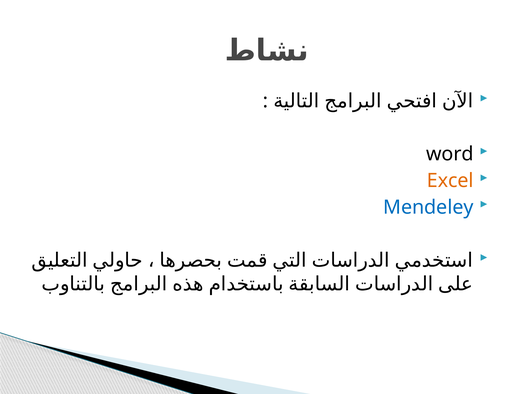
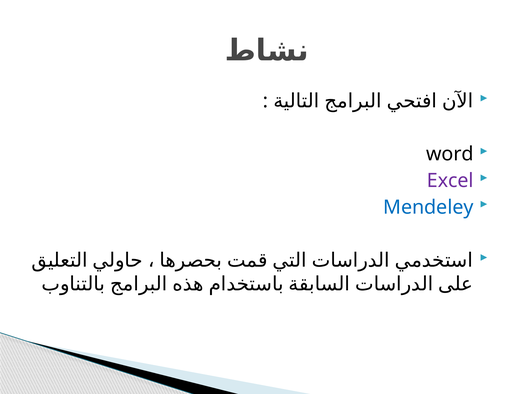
Excel colour: orange -> purple (450, 181)
